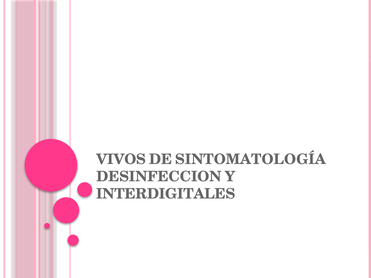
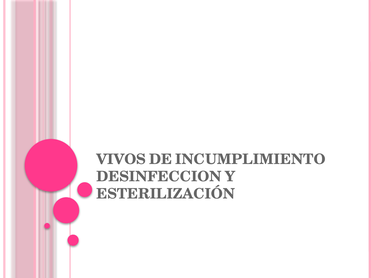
SINTOMATOLOGÍA: SINTOMATOLOGÍA -> INCUMPLIMIENTO (250, 159)
INTERDIGITALES: INTERDIGITALES -> ESTERILIZACIÓN (166, 194)
